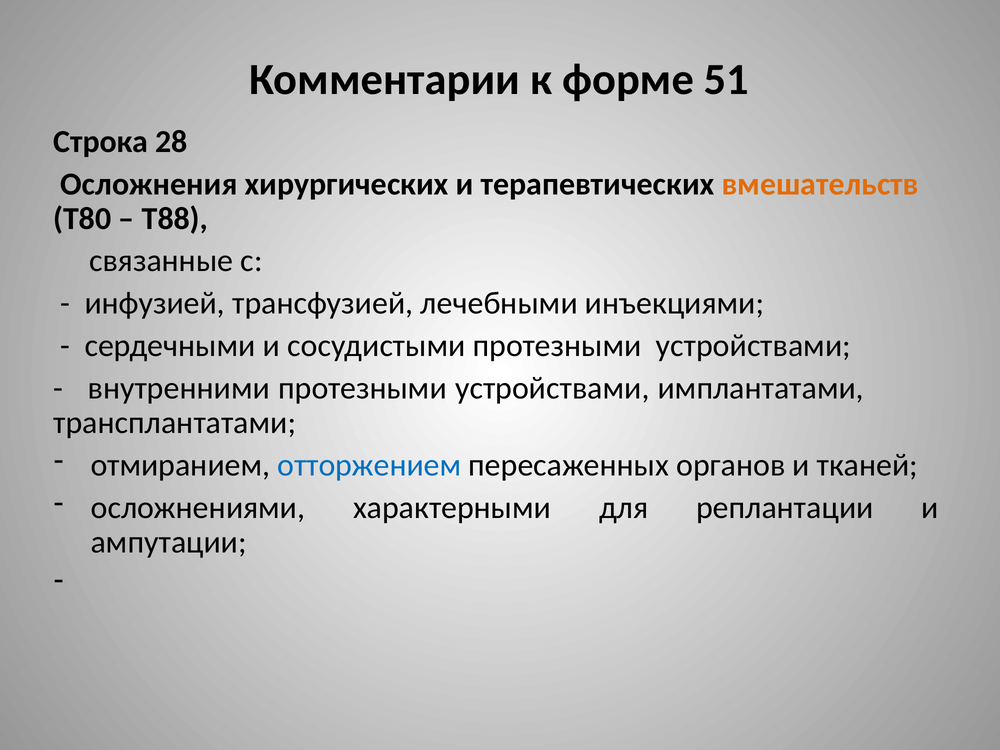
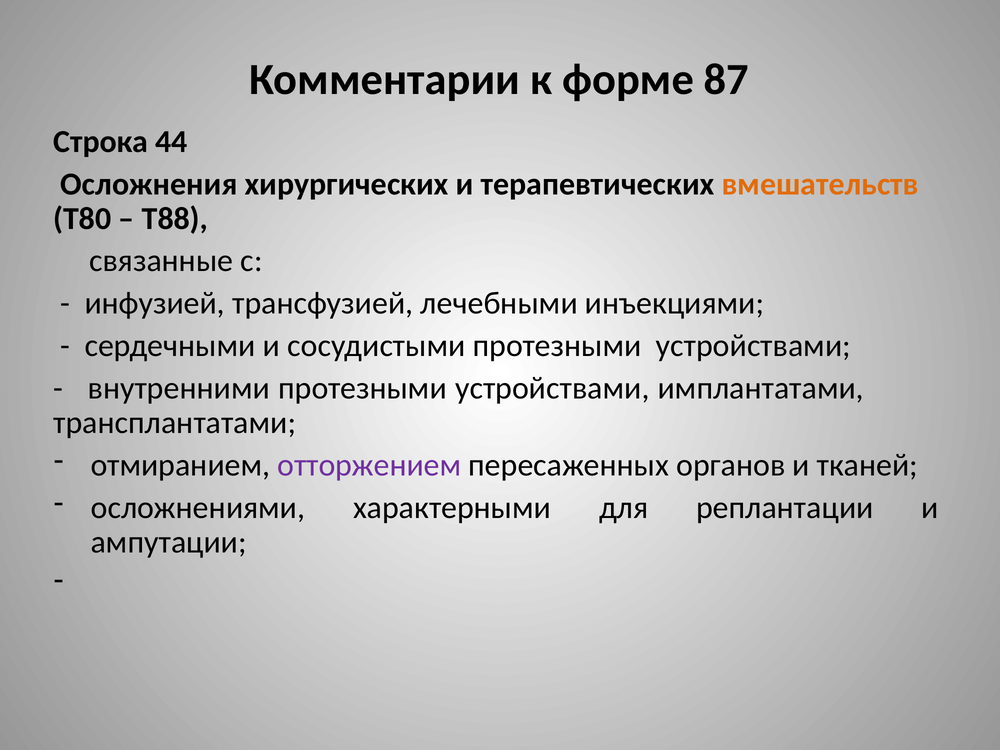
51: 51 -> 87 (726, 80)
28: 28 -> 44 (171, 142)
отторжением colour: blue -> purple (369, 465)
